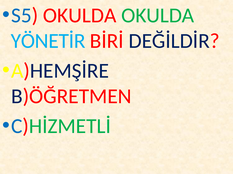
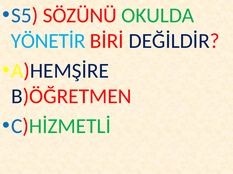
S5 OKULDA: OKULDA -> SÖZÜNÜ (80, 15)
